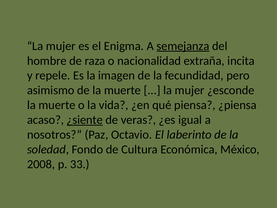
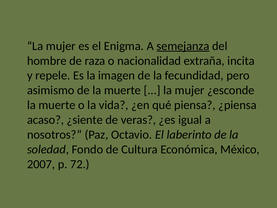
¿siente underline: present -> none (85, 120)
2008: 2008 -> 2007 (41, 164)
33: 33 -> 72 (80, 164)
